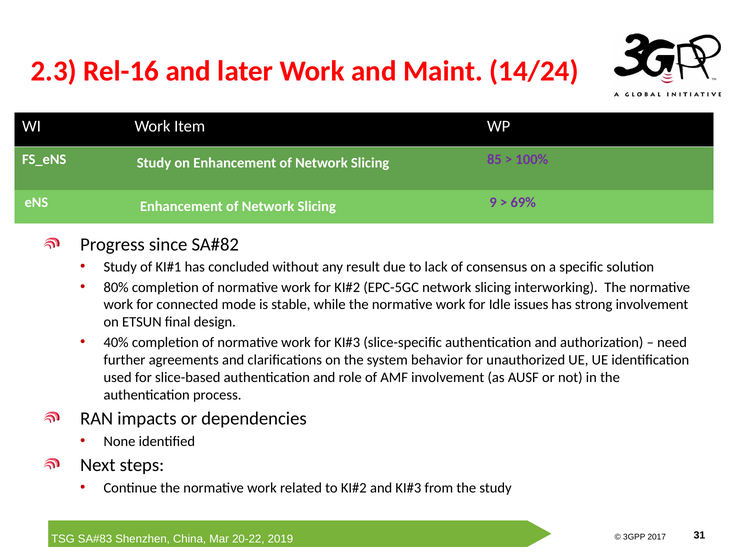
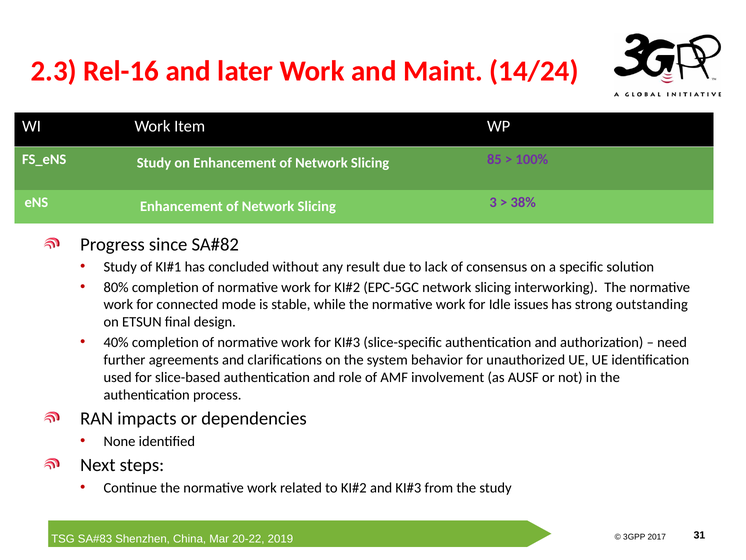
9: 9 -> 3 (493, 203)
69%: 69% -> 38% (523, 203)
strong involvement: involvement -> outstanding (652, 304)
